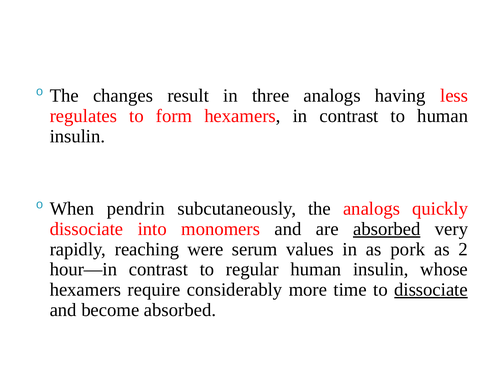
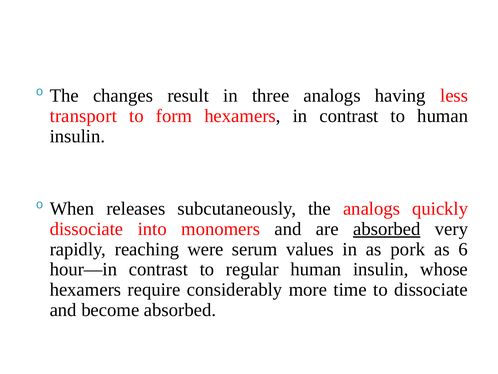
regulates: regulates -> transport (83, 116)
pendrin: pendrin -> releases (136, 209)
2: 2 -> 6 (463, 249)
dissociate underline: present -> none (431, 289)
